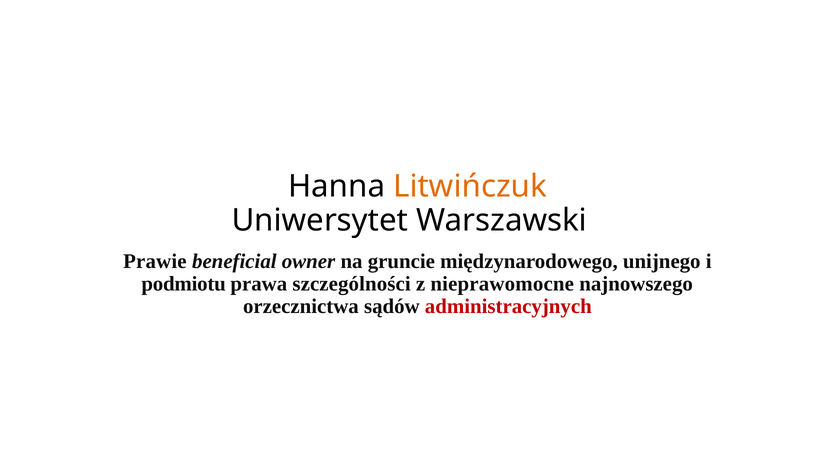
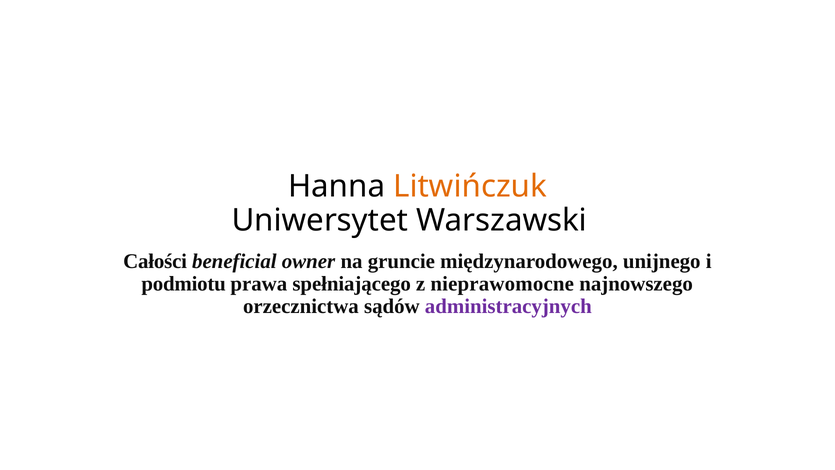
Prawie: Prawie -> Całości (155, 261)
szczególności: szczególności -> spełniającego (352, 284)
administracyjnych colour: red -> purple (508, 306)
